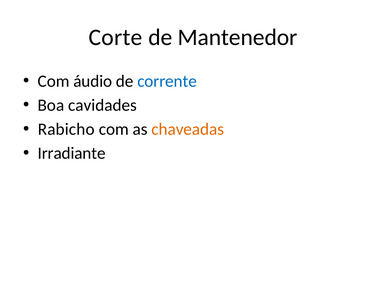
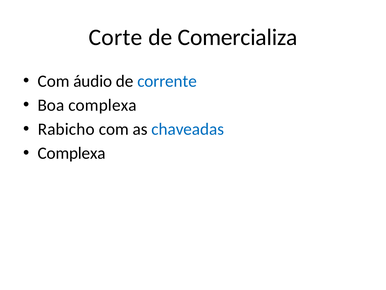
Mantenedor: Mantenedor -> Comercializa (238, 37)
Boa cavidades: cavidades -> complexa (102, 105)
chaveadas colour: orange -> blue (188, 129)
Irradiante: Irradiante -> Complexa (72, 153)
